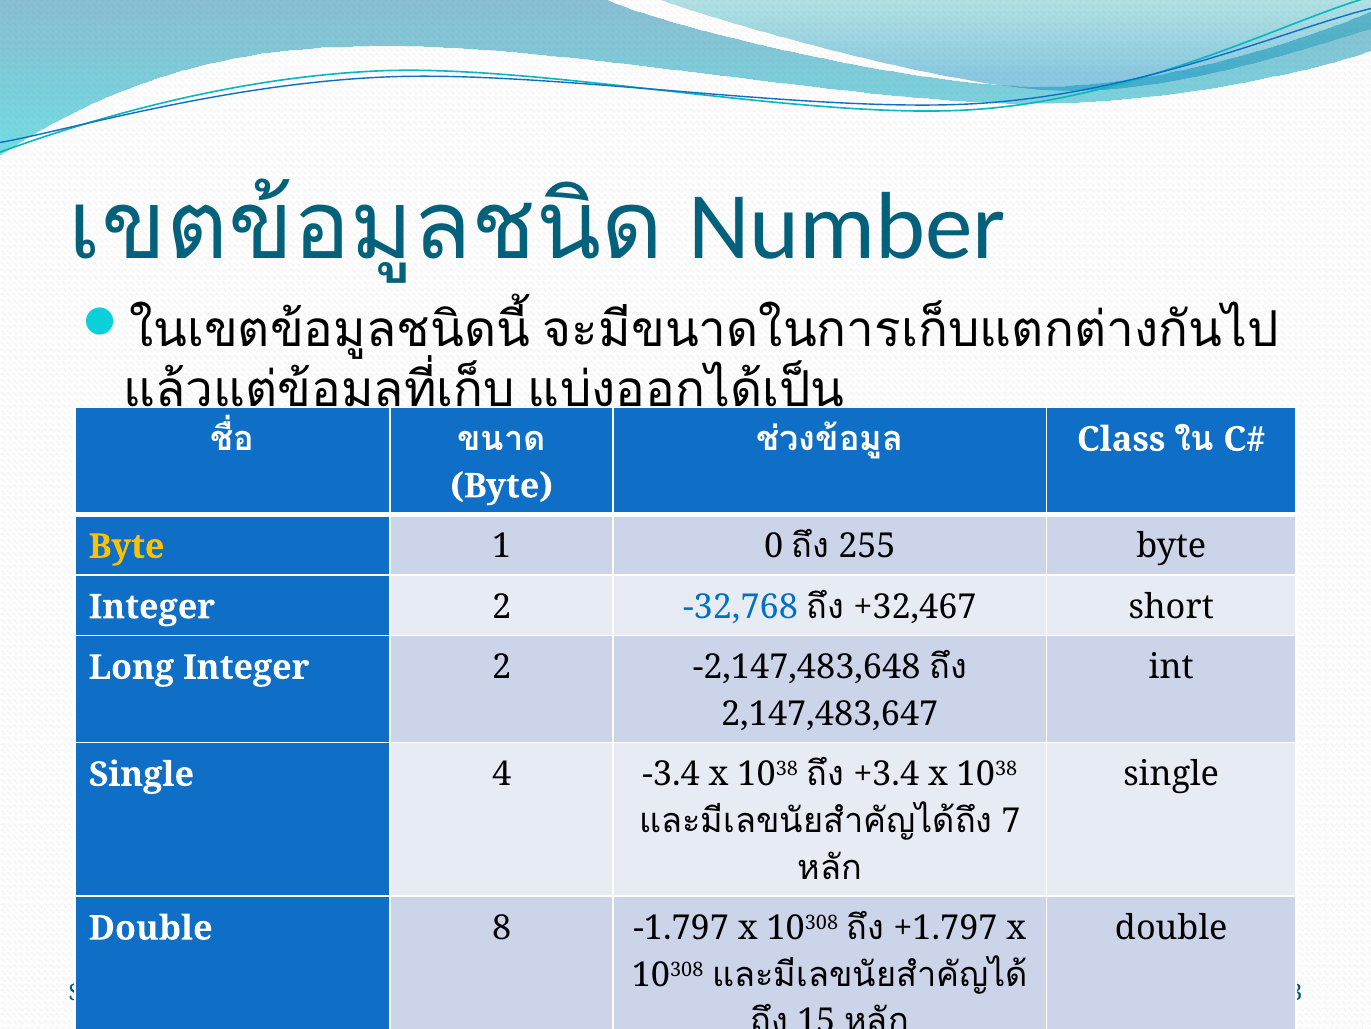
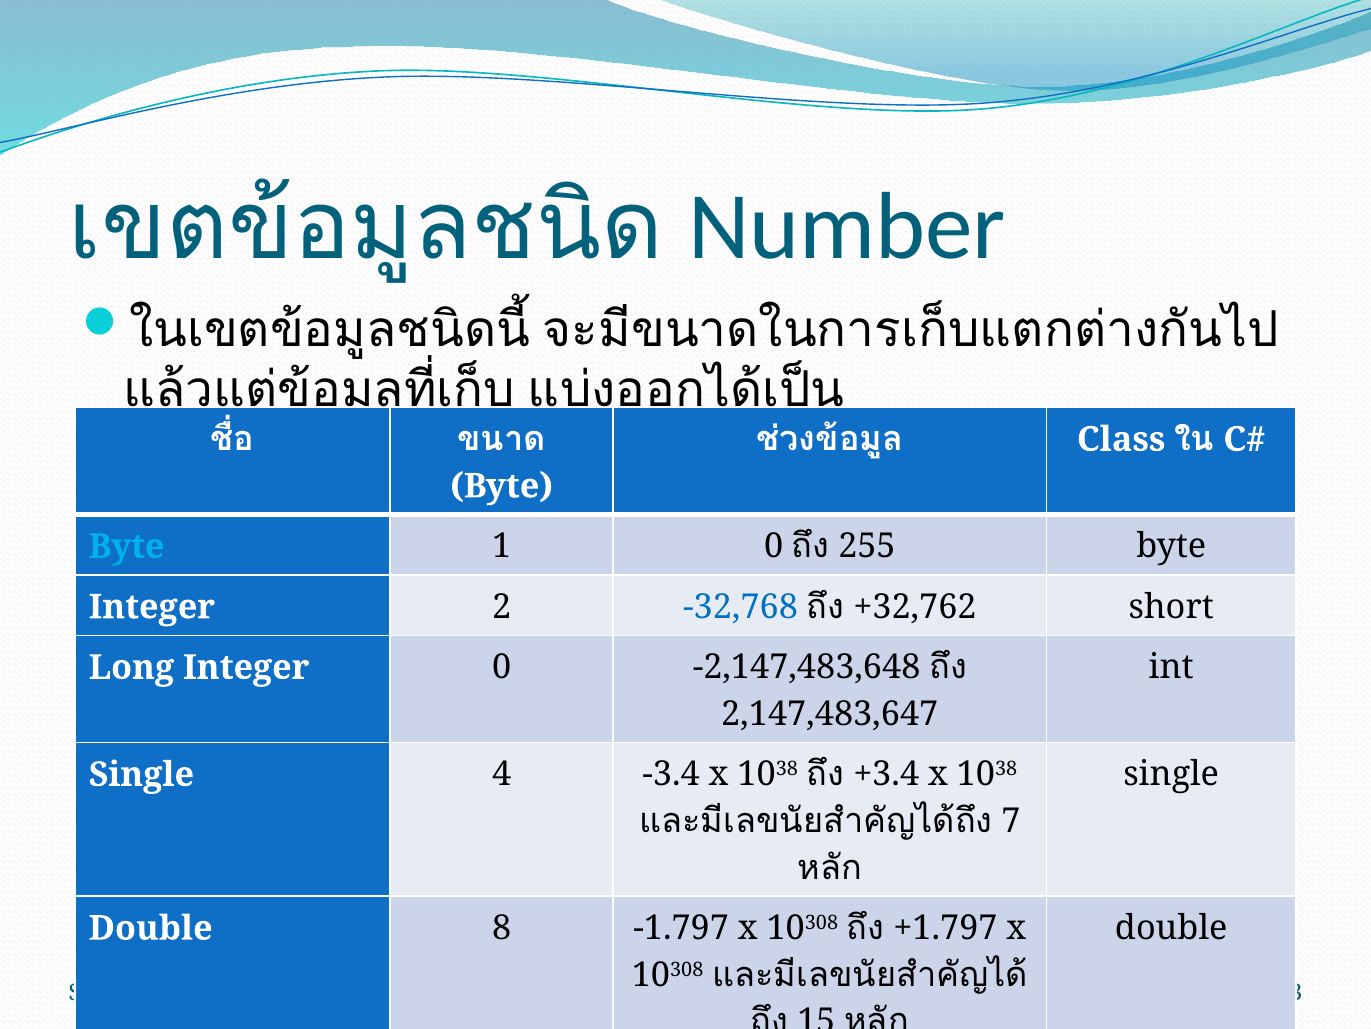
Byte colour: yellow -> light blue (127, 546)
+32,467: +32,467 -> +32,762 (915, 607)
Long Integer 2: 2 -> 0 (502, 667)
